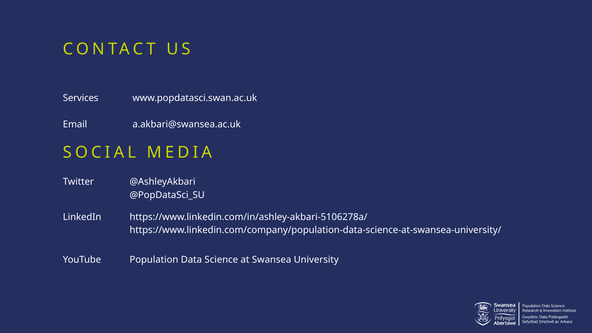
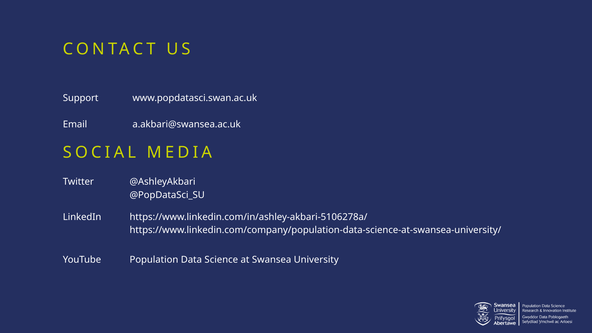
Services: Services -> Support (81, 98)
